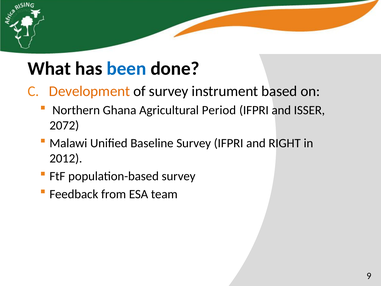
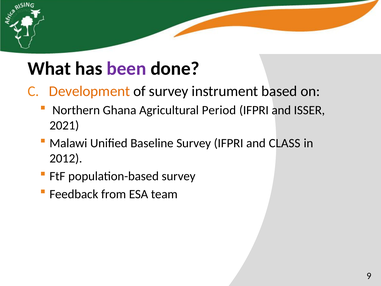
been colour: blue -> purple (126, 69)
2072: 2072 -> 2021 (64, 125)
RIGHT: RIGHT -> CLASS (285, 143)
